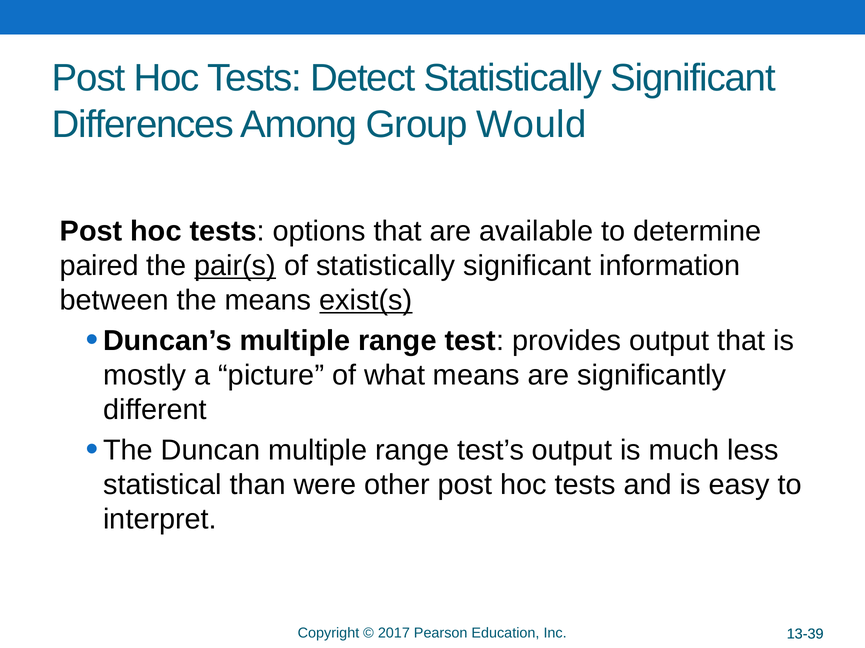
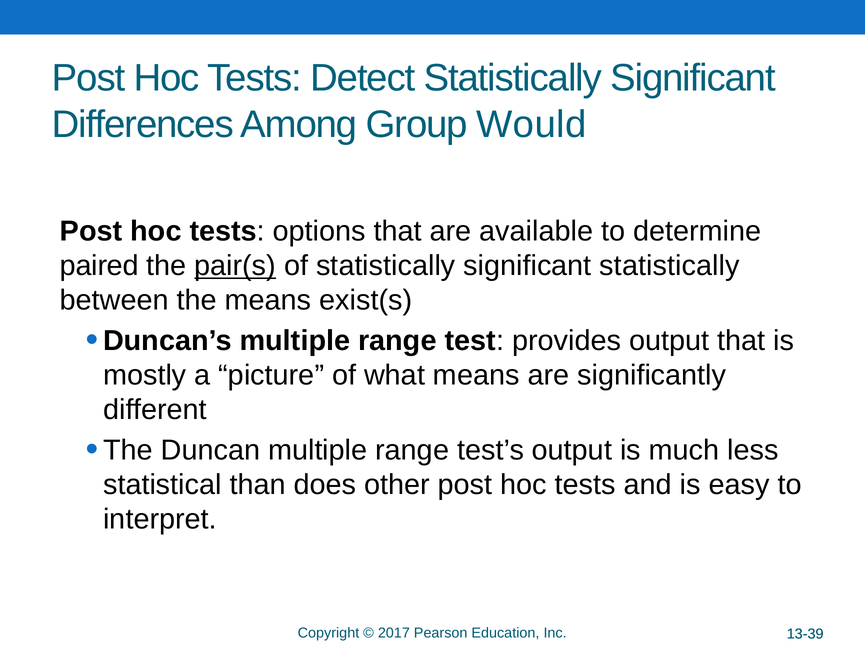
significant information: information -> statistically (670, 266)
exist(s underline: present -> none (366, 301)
were: were -> does (325, 485)
